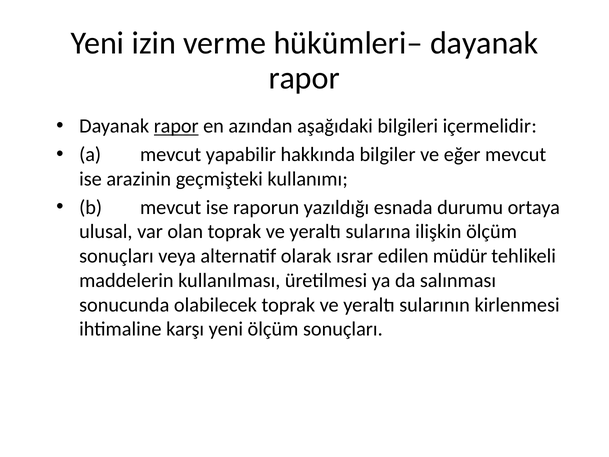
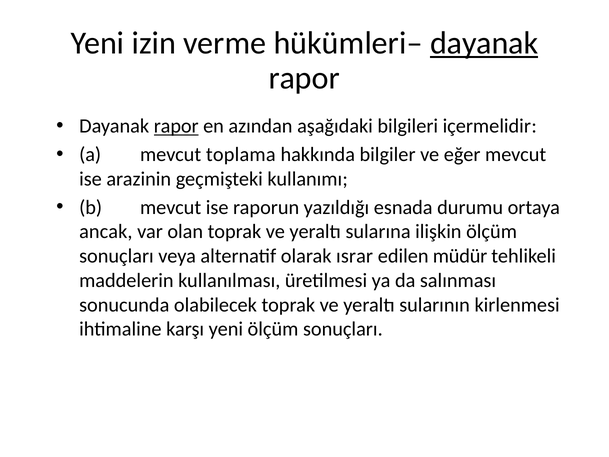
dayanak underline: none -> present (484, 43)
yapabilir: yapabilir -> toplama (241, 154)
ulusal: ulusal -> ancak (106, 232)
